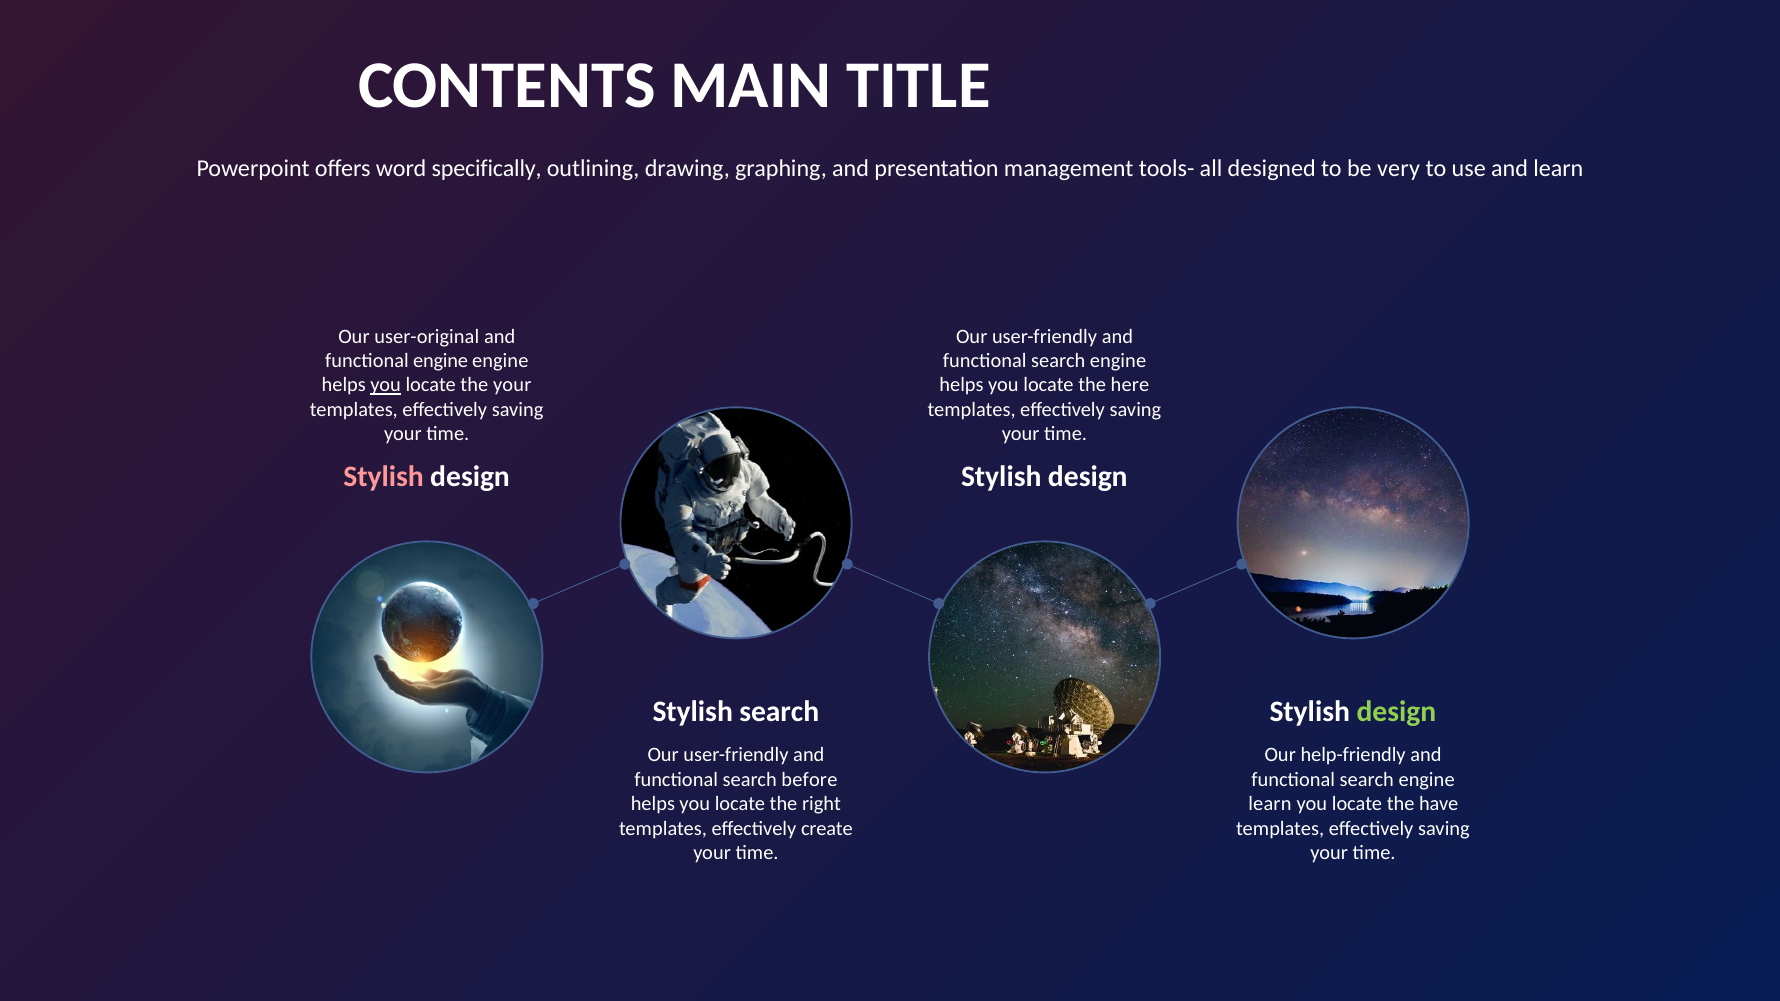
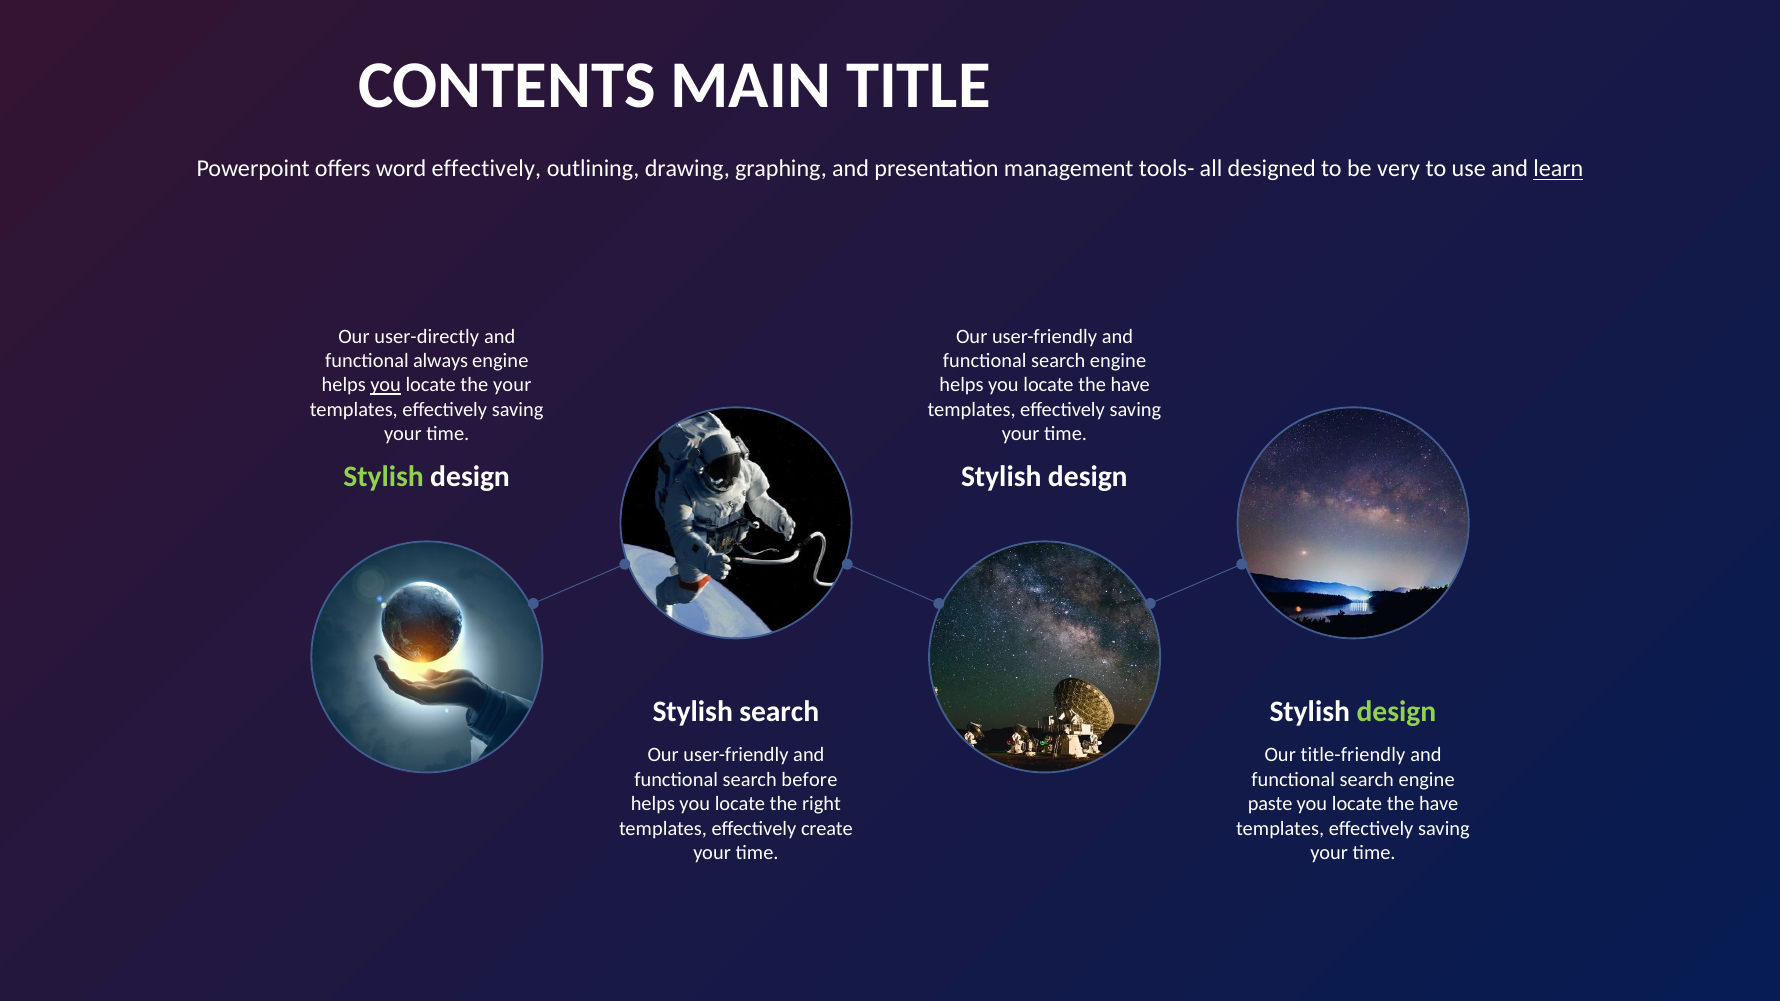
word specifically: specifically -> effectively (486, 169)
learn underline: none -> present (1558, 169)
user-original: user-original -> user-directly (427, 336)
functional engine: engine -> always (441, 361)
here: here -> have (1130, 385)
Stylish colour: pink -> light green (384, 476)
help-friendly: help-friendly -> title-friendly (1353, 755)
learn: learn -> paste (1270, 804)
